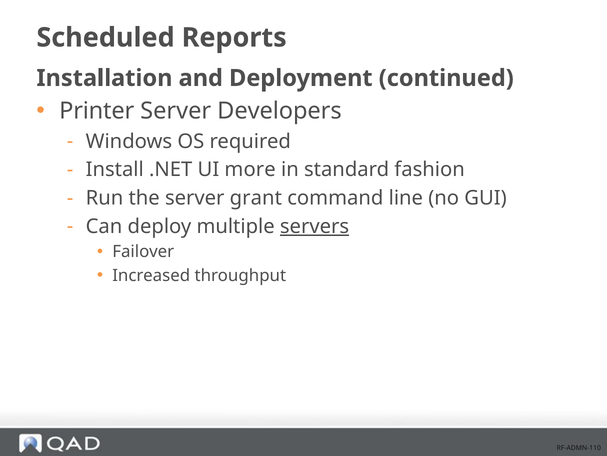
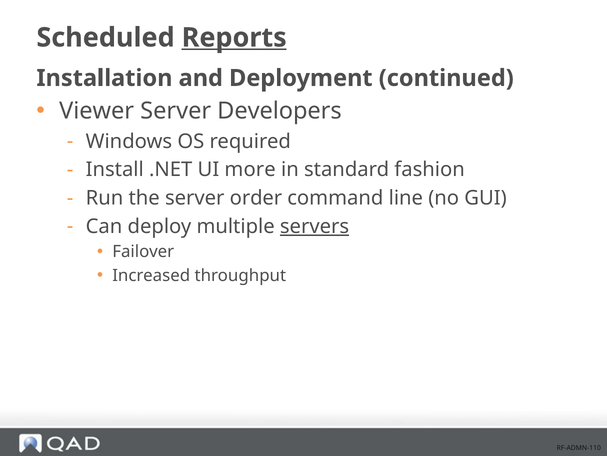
Reports underline: none -> present (234, 38)
Printer: Printer -> Viewer (97, 111)
grant: grant -> order (256, 198)
